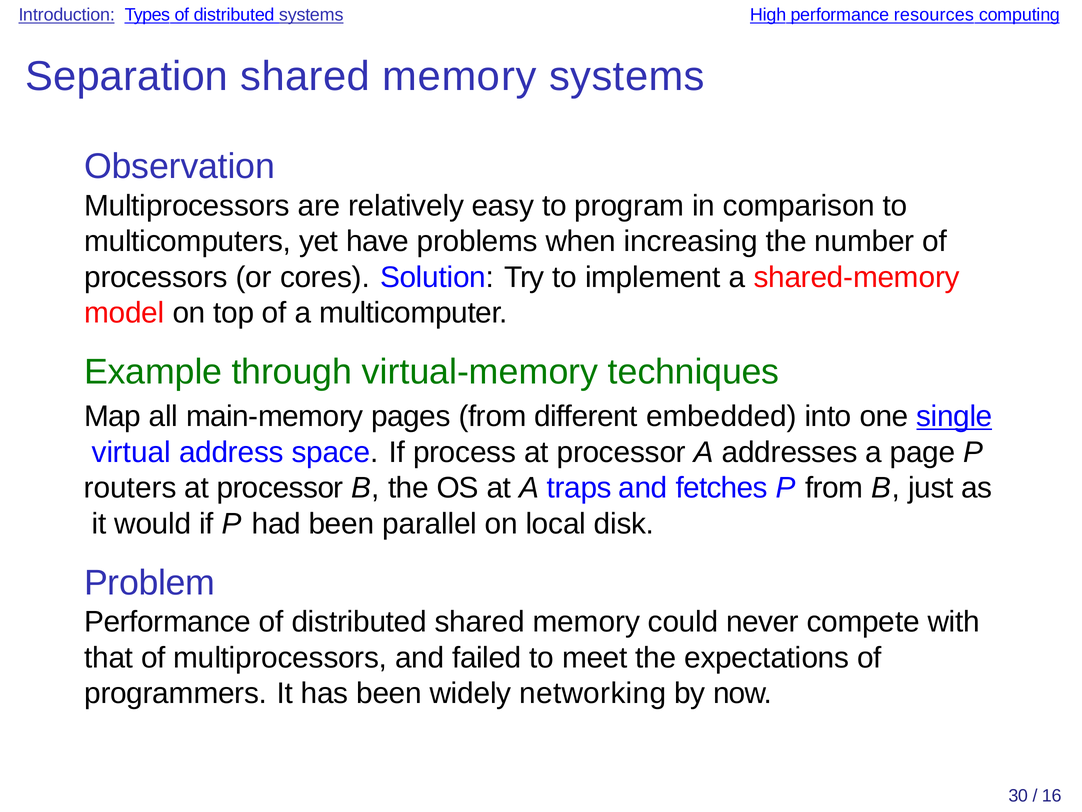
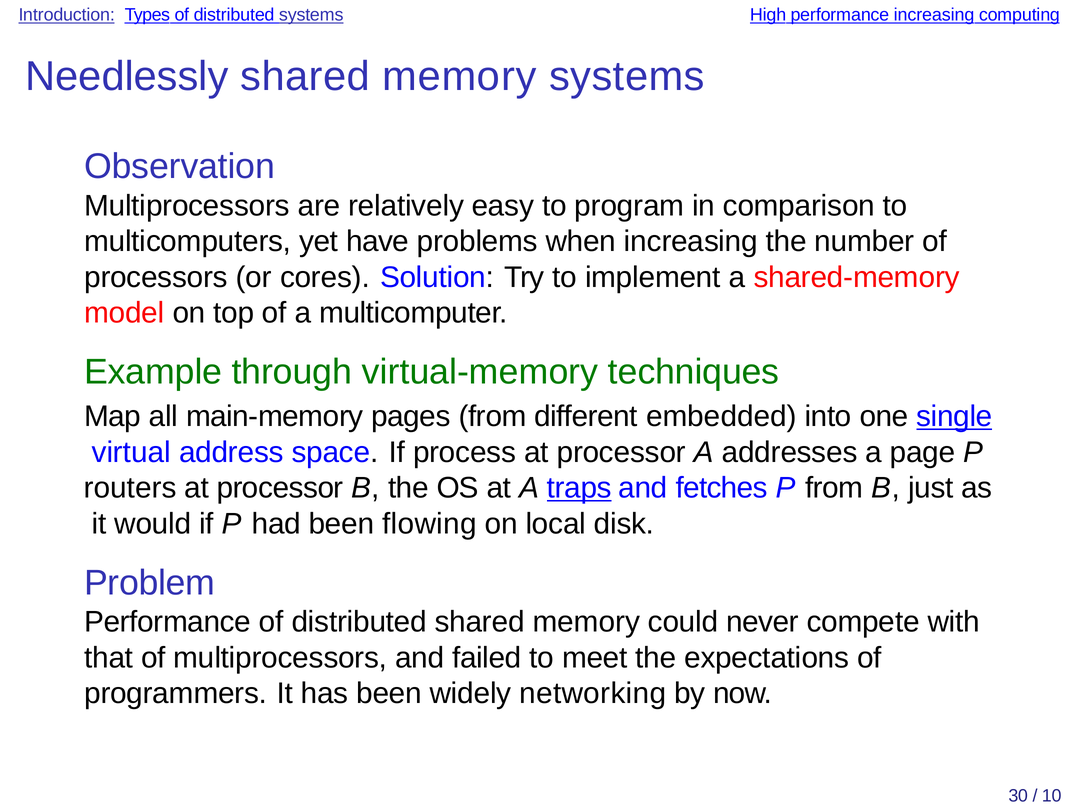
performance resources: resources -> increasing (934, 15)
Separation: Separation -> Needlessly (127, 76)
traps underline: none -> present (579, 488)
parallel: parallel -> flowing (429, 524)
16: 16 -> 10 (1052, 796)
